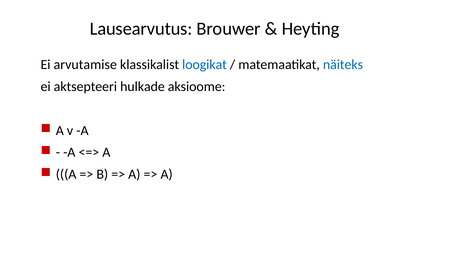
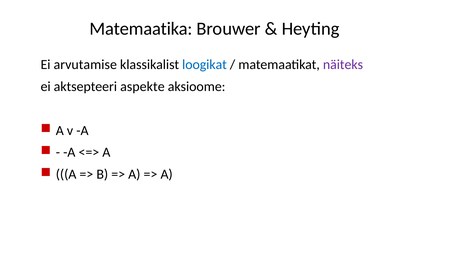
Lausearvutus: Lausearvutus -> Matemaatika (141, 29)
näiteks colour: blue -> purple (343, 65)
hulkade: hulkade -> aspekte (142, 87)
